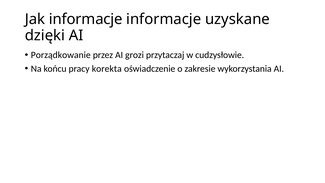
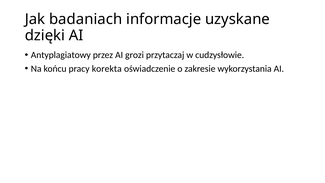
Jak informacje: informacje -> badaniach (86, 19)
Porządkowanie: Porządkowanie -> Antyplagiatowy (61, 55)
